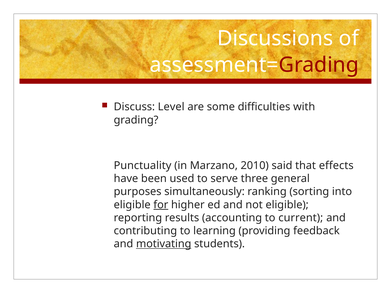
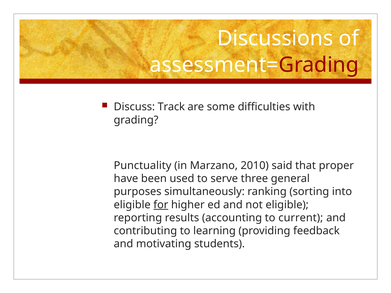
Level: Level -> Track (171, 107)
effects: effects -> proper (336, 166)
motivating underline: present -> none (164, 244)
